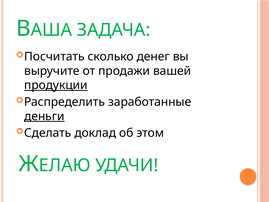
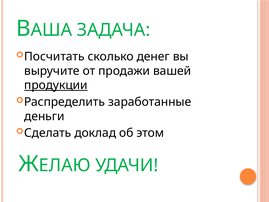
деньги underline: present -> none (44, 116)
